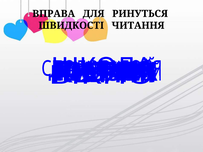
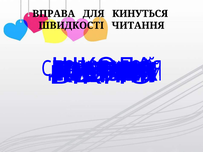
РИНУТЬСЯ: РИНУТЬСЯ -> КИНУТЬСЯ (140, 14)
